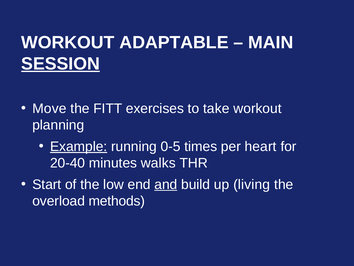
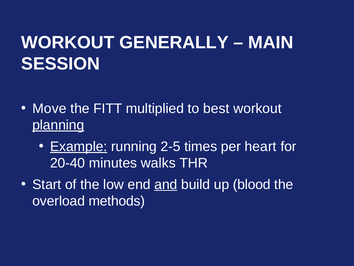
ADAPTABLE: ADAPTABLE -> GENERALLY (174, 42)
SESSION underline: present -> none (61, 64)
exercises: exercises -> multiplied (155, 108)
take: take -> best (216, 108)
planning underline: none -> present (58, 125)
0-5: 0-5 -> 2-5 (171, 146)
living: living -> blood (252, 184)
